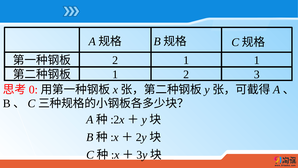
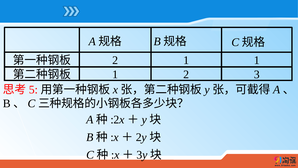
0: 0 -> 5 (33, 89)
